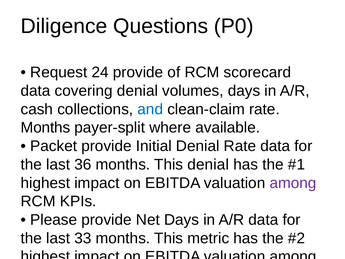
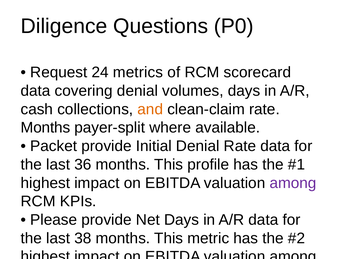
24 provide: provide -> metrics (138, 72)
and colour: blue -> orange (150, 109)
This denial: denial -> profile (208, 164)
33: 33 -> 38 (83, 238)
